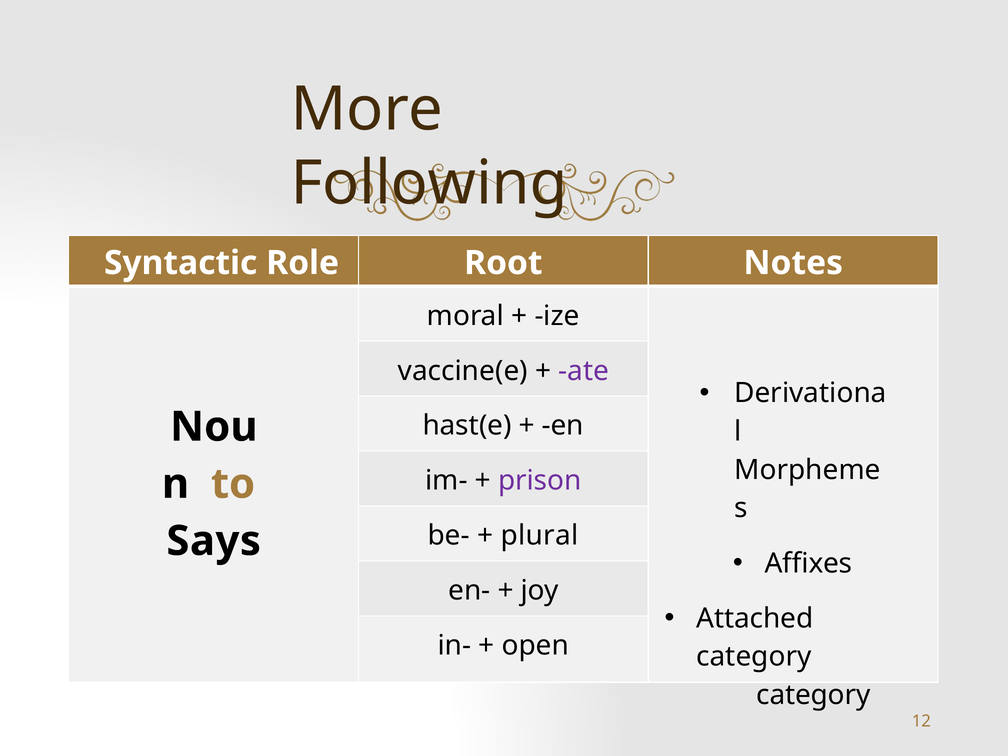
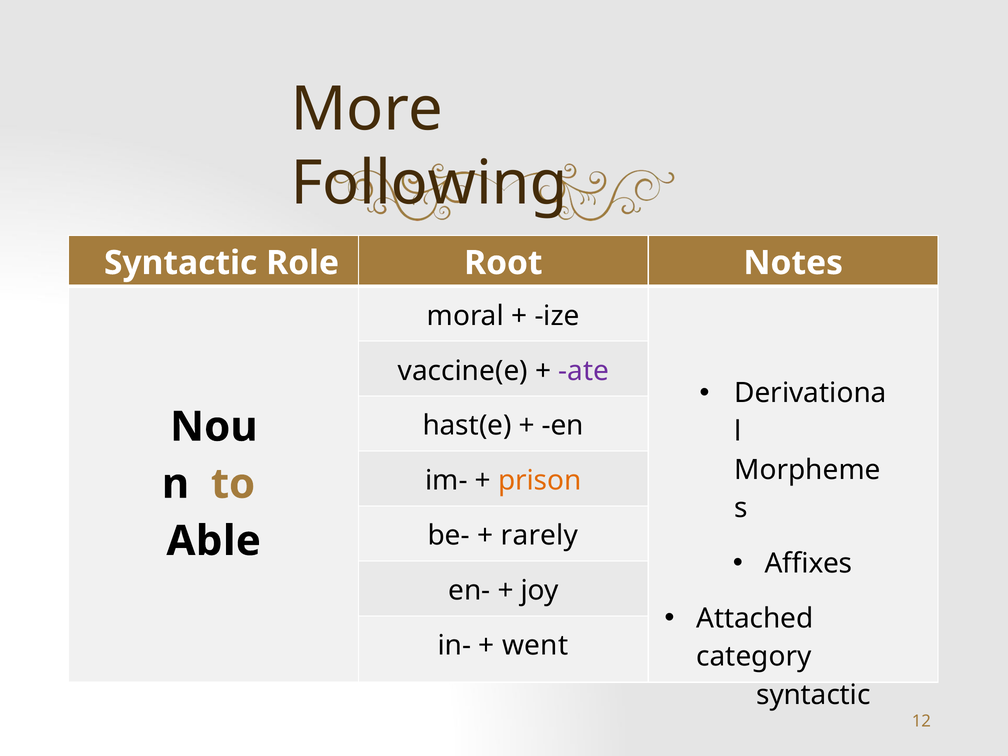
prison colour: purple -> orange (540, 481)
plural: plural -> rarely (539, 536)
Says: Says -> Able (214, 541)
open: open -> went (535, 646)
category: category -> syntactic (813, 695)
